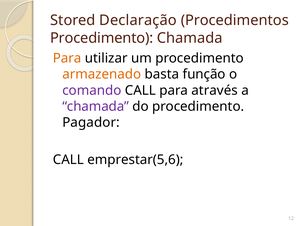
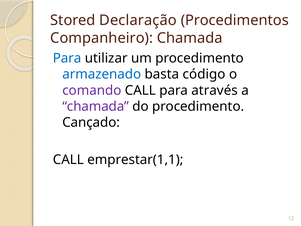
Procedimento: Procedimento -> Companheiro (102, 38)
Para colour: orange -> blue (67, 58)
armazenado colour: orange -> blue (102, 74)
função: função -> código (204, 74)
Pagador: Pagador -> Cançado (91, 122)
emprestar(5,6: emprestar(5,6 -> emprestar(1,1 (135, 160)
